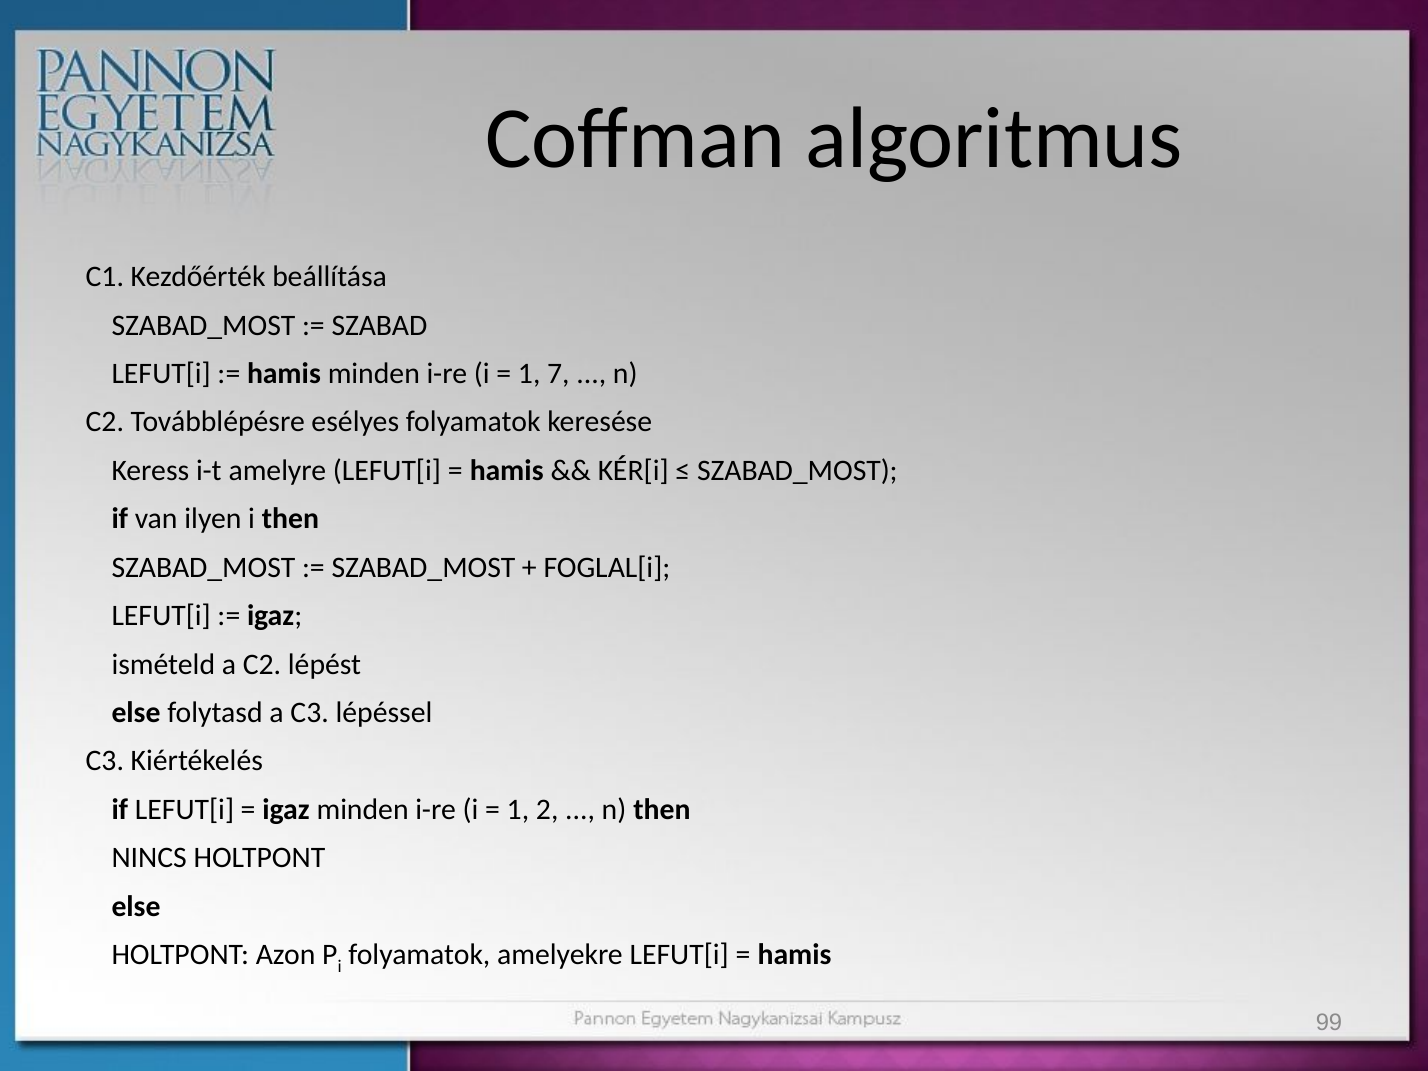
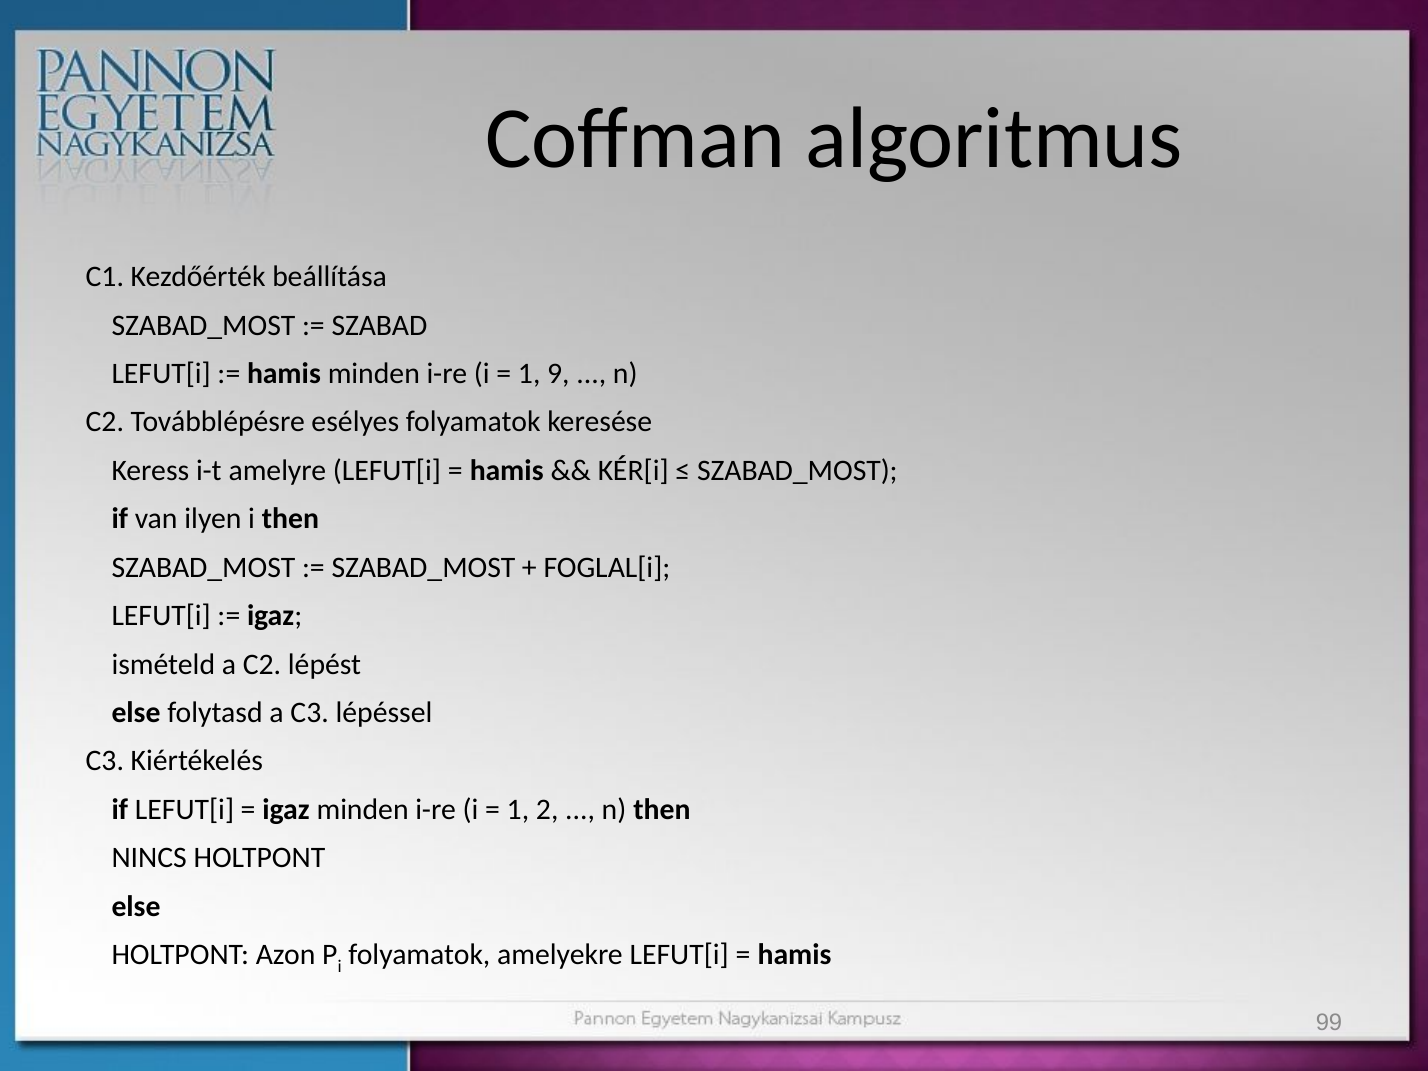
7: 7 -> 9 (558, 374)
